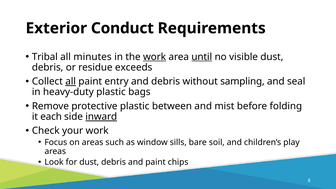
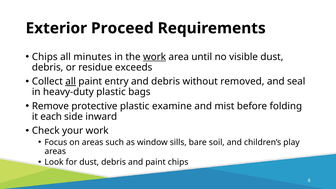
Conduct: Conduct -> Proceed (122, 28)
Tribal: Tribal -> Chips (45, 57)
until underline: present -> none (202, 57)
sampling: sampling -> removed (242, 81)
between: between -> examine (172, 106)
inward underline: present -> none (101, 117)
